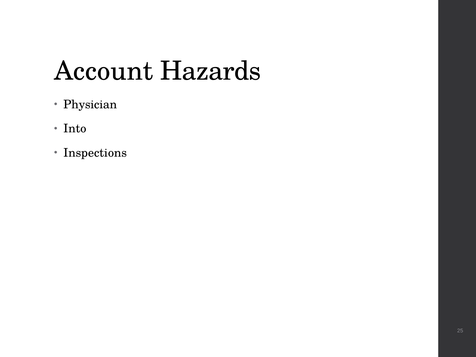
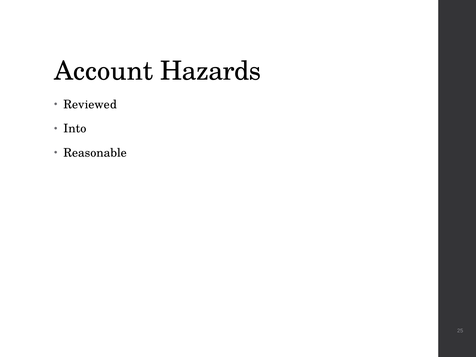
Physician: Physician -> Reviewed (90, 105)
Inspections: Inspections -> Reasonable (95, 153)
